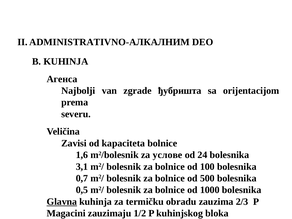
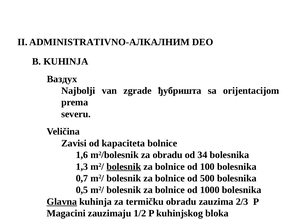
Агенса: Агенса -> Ваздух (62, 79)
za услове: услове -> obradu (168, 155)
24: 24 -> 34 (202, 155)
3,1: 3,1 -> 1,3 (82, 167)
bolesnik underline: none -> present (124, 167)
